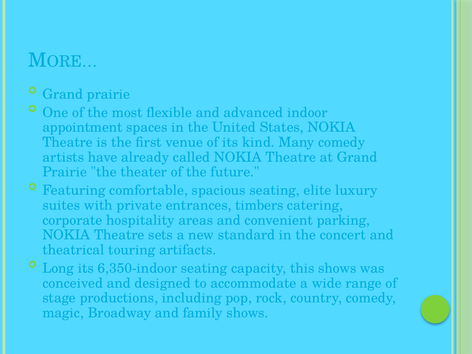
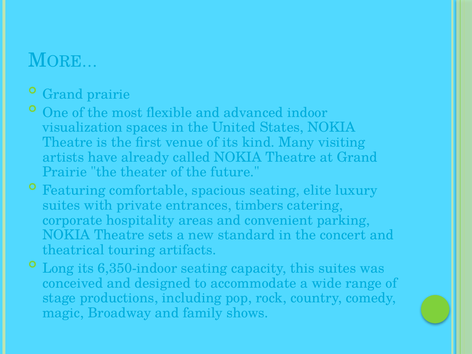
appointment: appointment -> visualization (82, 127)
Many comedy: comedy -> visiting (342, 142)
this shows: shows -> suites (337, 268)
